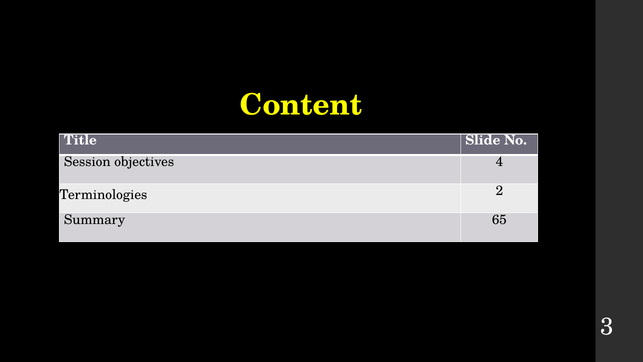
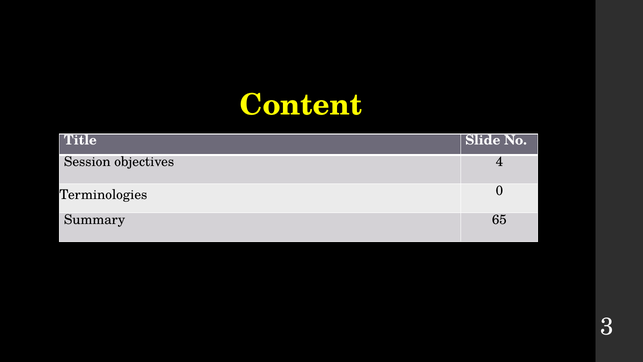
2: 2 -> 0 (499, 191)
